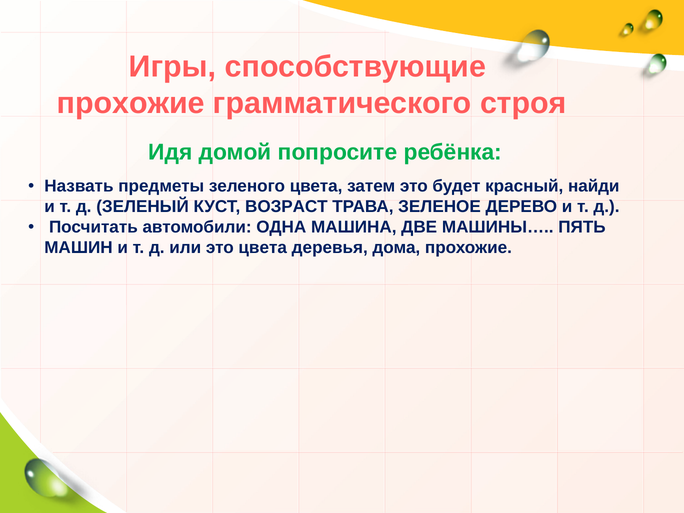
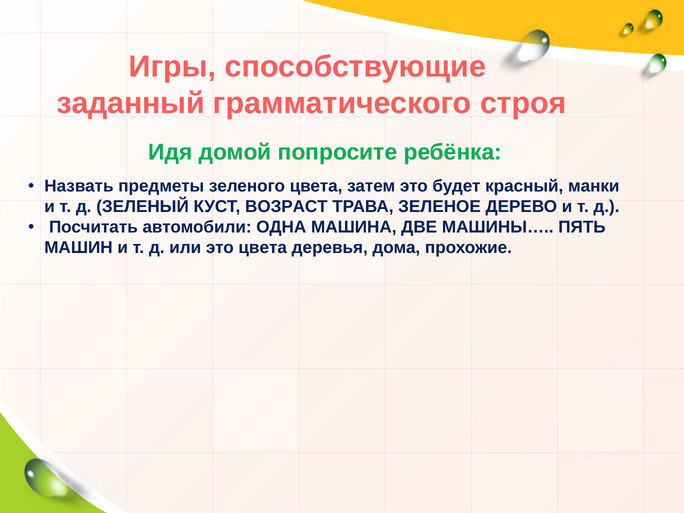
прохожие: прохожие -> заданный (131, 103)
найди: найди -> манки (594, 186)
